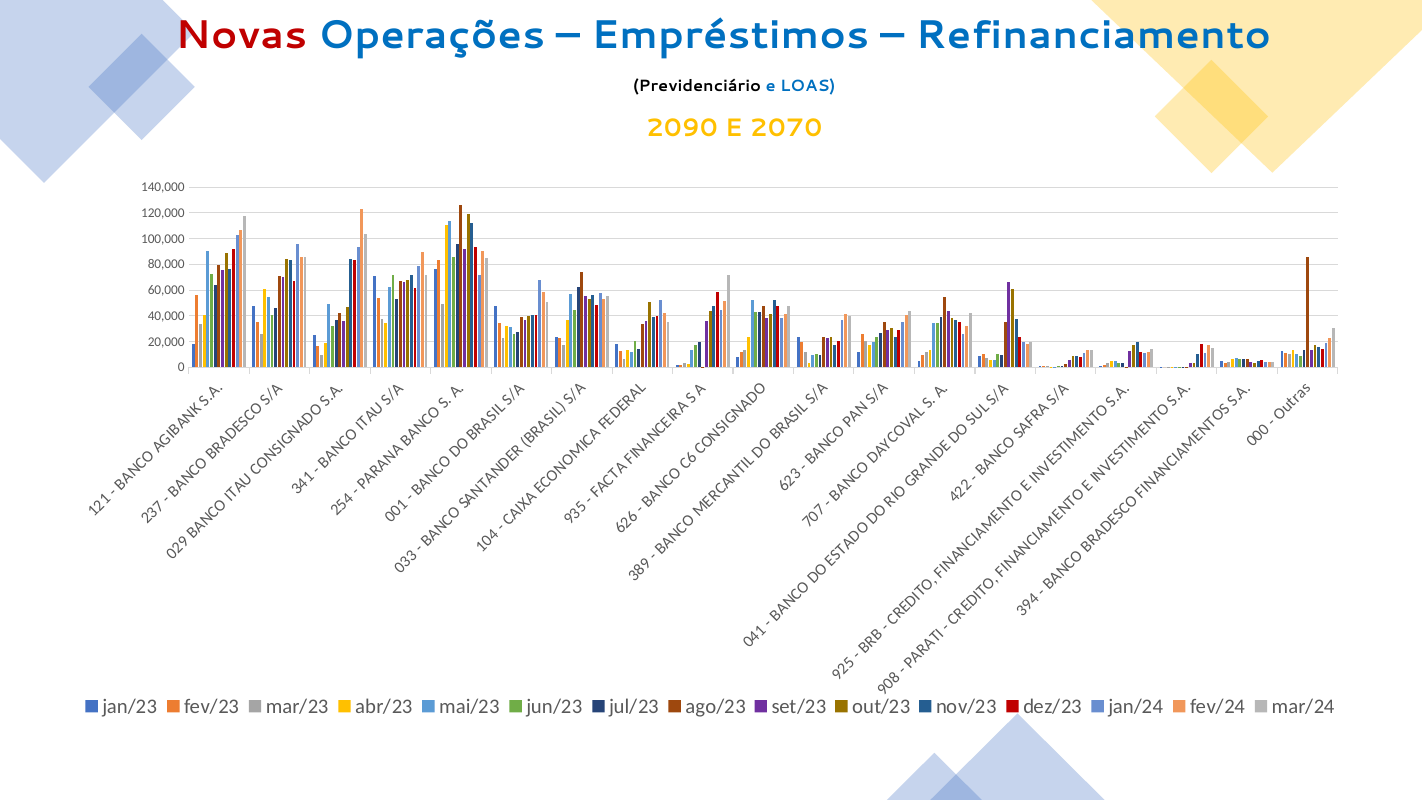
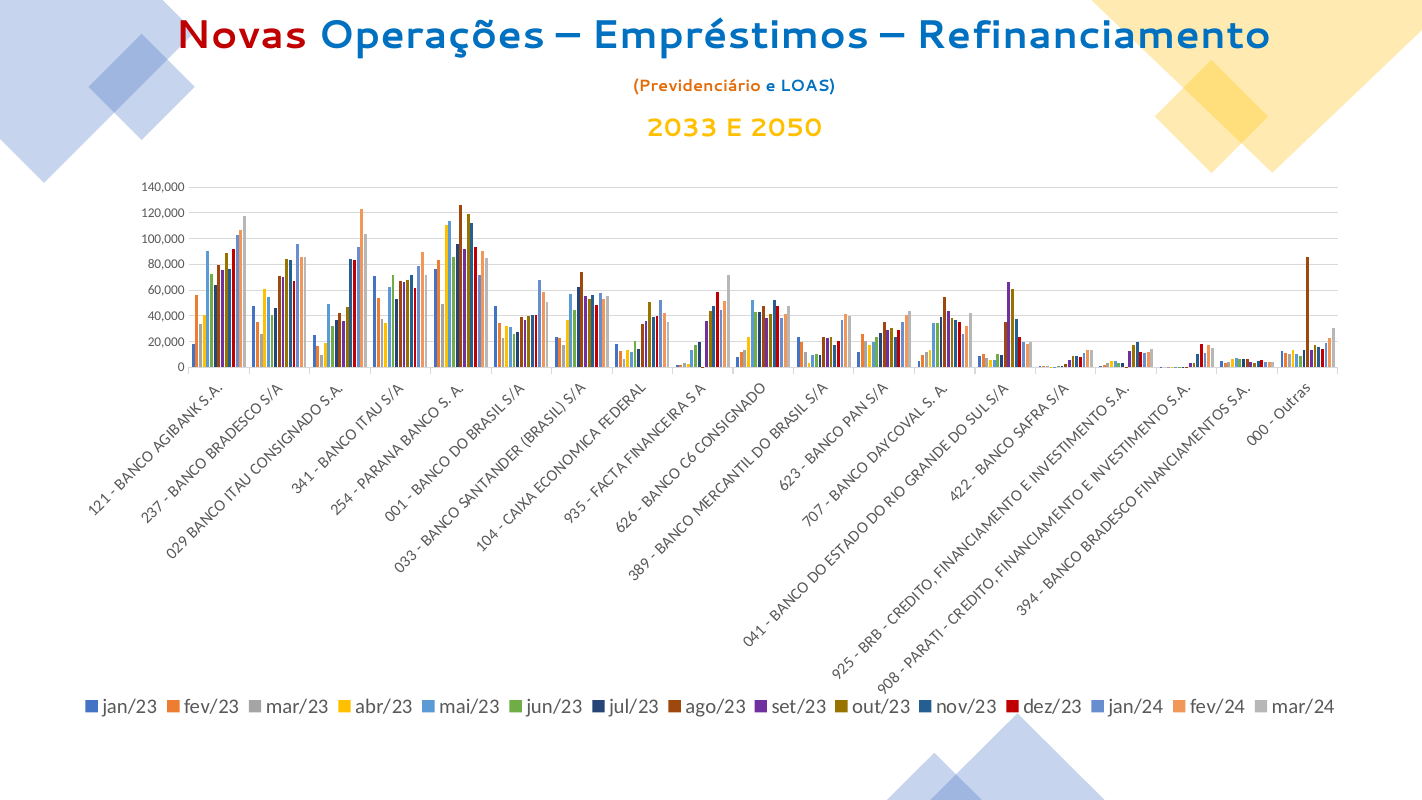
Previdenciário colour: black -> orange (697, 86)
2090: 2090 -> 2033 (682, 128)
2070: 2070 -> 2050 (786, 128)
